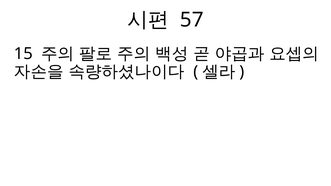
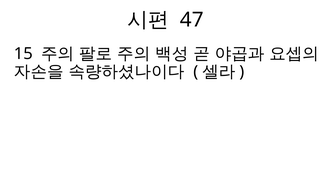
57: 57 -> 47 (192, 20)
